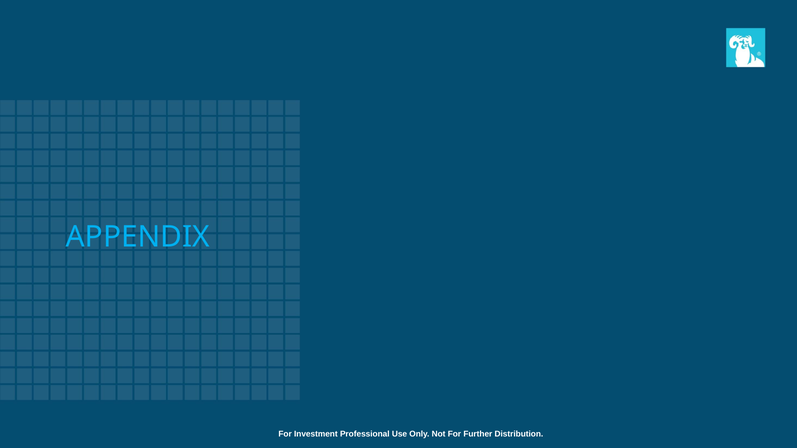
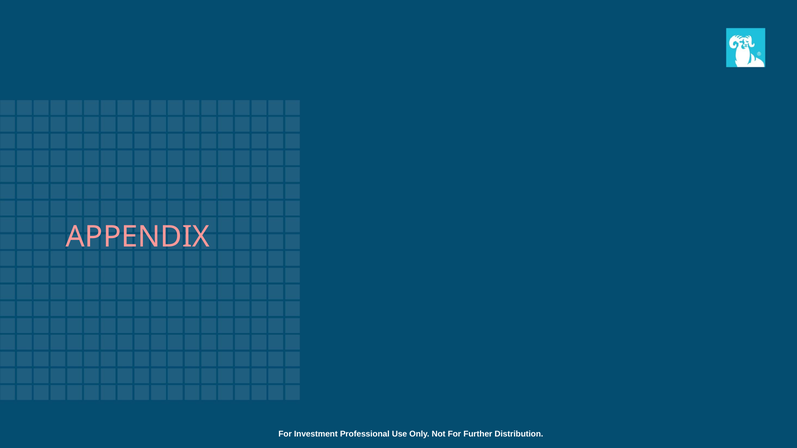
APPENDIX colour: light blue -> pink (138, 237)
